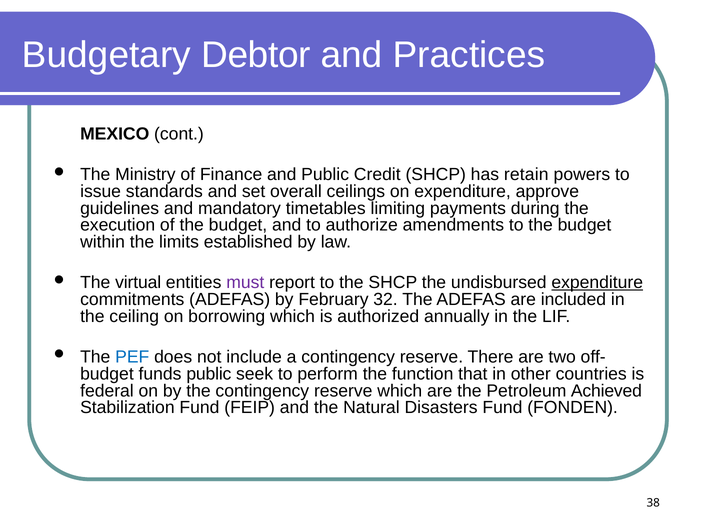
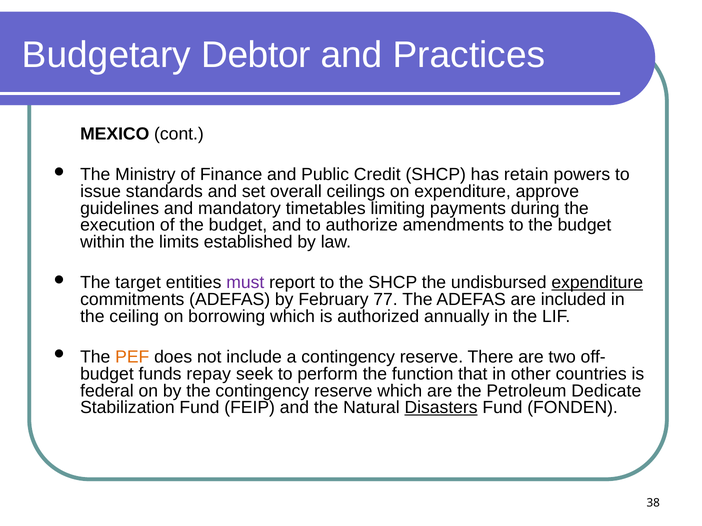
virtual: virtual -> target (138, 283)
32: 32 -> 77 (385, 300)
PEF colour: blue -> orange (132, 357)
funds public: public -> repay (209, 374)
Achieved: Achieved -> Dedicate (606, 391)
Disasters underline: none -> present (441, 408)
